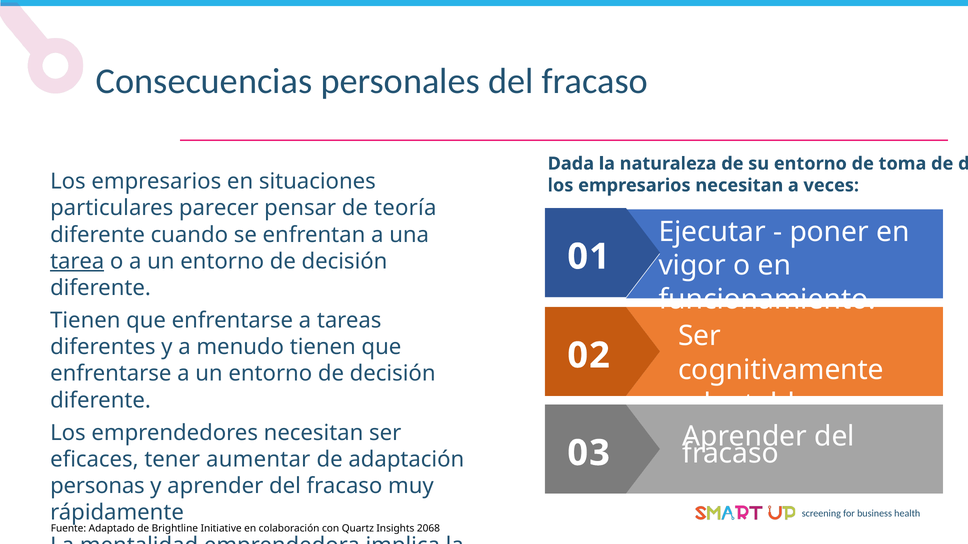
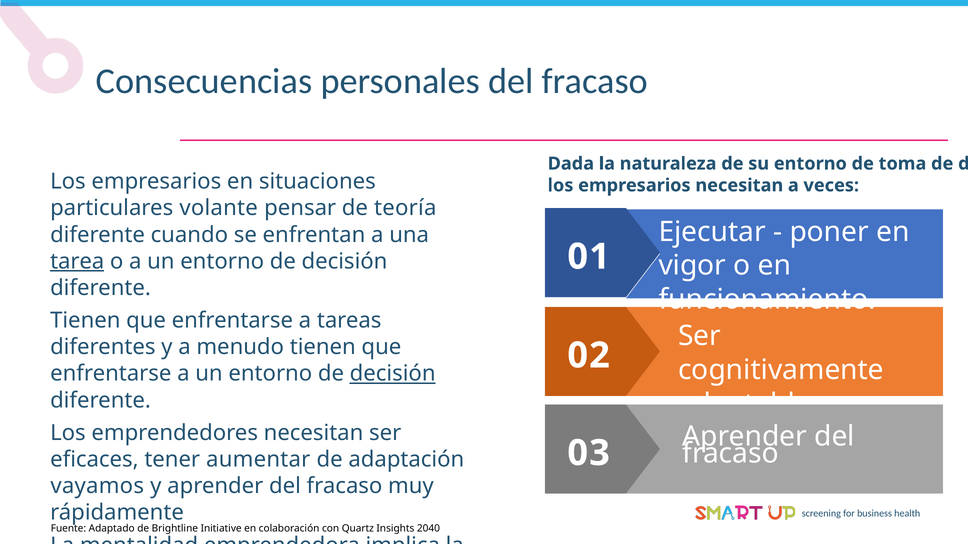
parecer: parecer -> volante (219, 208)
decisión underline: none -> present (393, 374)
personas: personas -> vayamos (97, 487)
2068: 2068 -> 2040 (428, 529)
